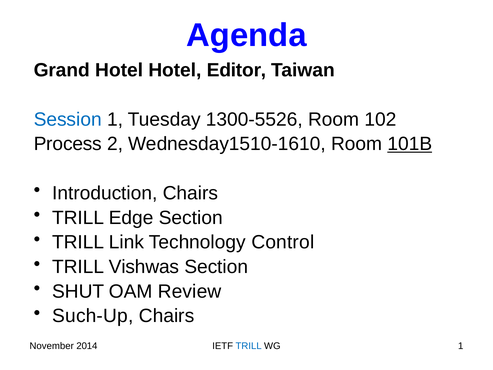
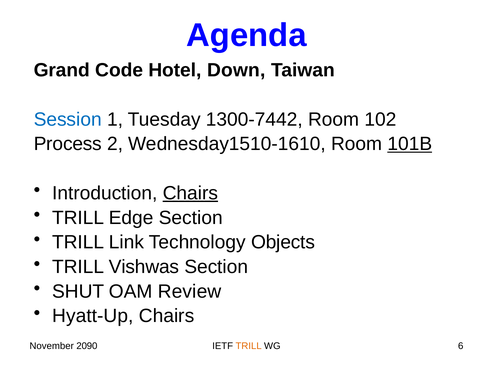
Grand Hotel: Hotel -> Code (119, 70)
Editor: Editor -> Down (236, 70)
1300-5526: 1300-5526 -> 1300-7442 (254, 119)
Chairs underline: none -> present (190, 193)
Control: Control -> Objects (283, 242)
Such-Up: Such-Up -> Hyatt-Up (93, 316)
2014: 2014 -> 2090 (87, 346)
TRILL colour: blue -> orange (249, 346)
WG 1: 1 -> 6 (461, 346)
